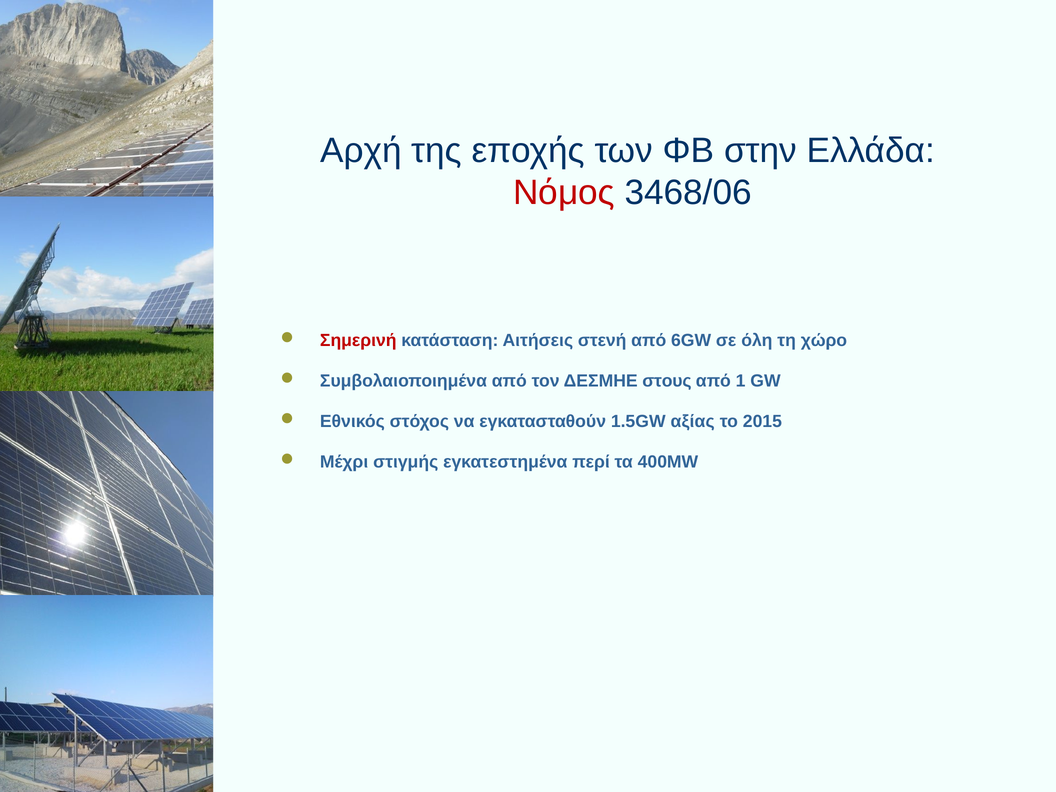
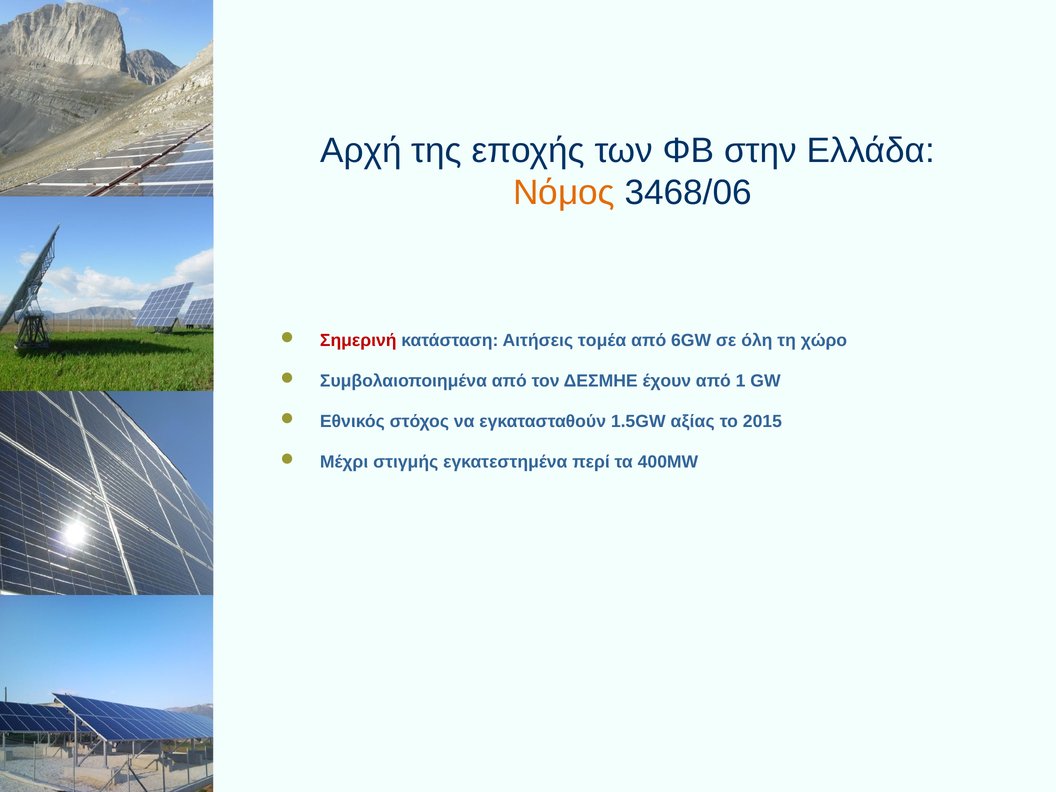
Νόμος colour: red -> orange (564, 193)
στενή: στενή -> τομέα (602, 341)
στους: στους -> έχουν (667, 381)
